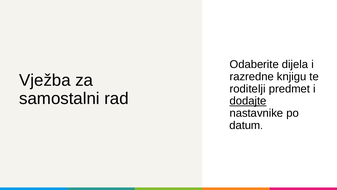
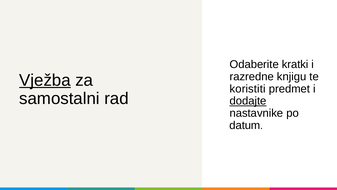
dijela: dijela -> kratki (295, 64)
Vježba underline: none -> present (45, 80)
roditelji: roditelji -> koristiti (248, 89)
